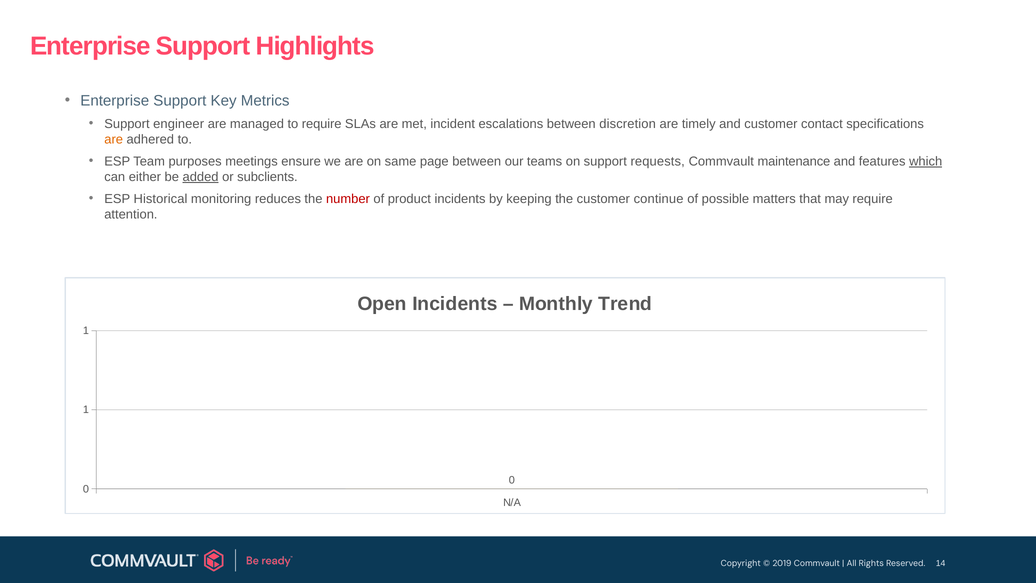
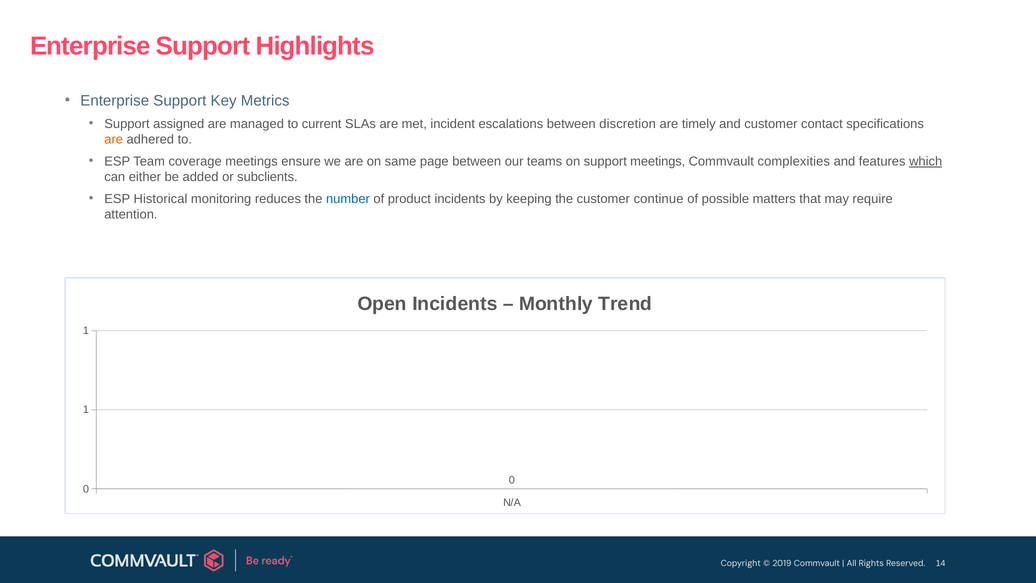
engineer: engineer -> assigned (179, 124)
to require: require -> current (322, 124)
purposes: purposes -> coverage (195, 161)
support requests: requests -> meetings (658, 161)
maintenance: maintenance -> complexities (794, 161)
added underline: present -> none (201, 177)
number colour: red -> blue (348, 199)
